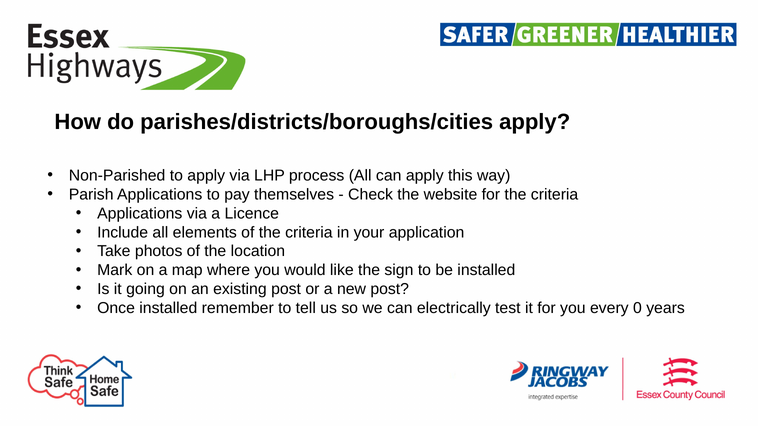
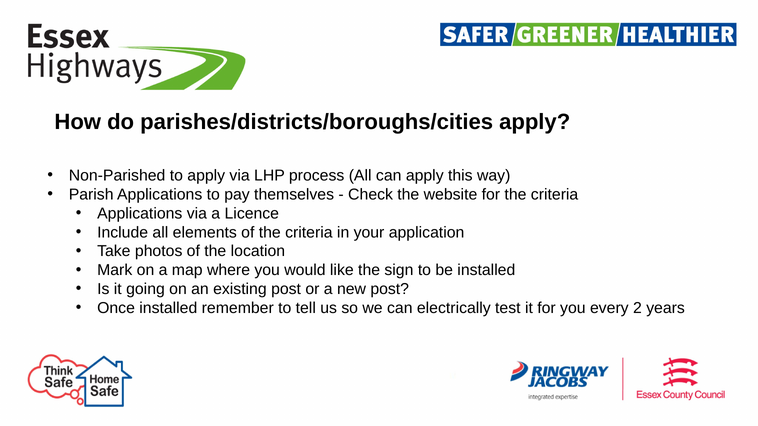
0: 0 -> 2 (637, 308)
